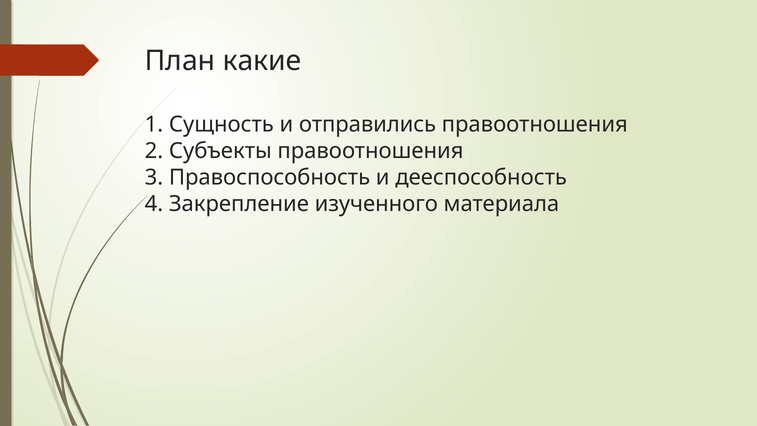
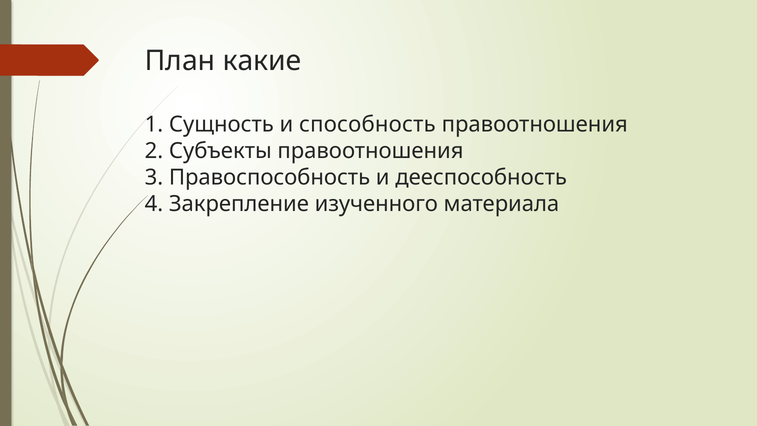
отправились: отправились -> способность (367, 124)
